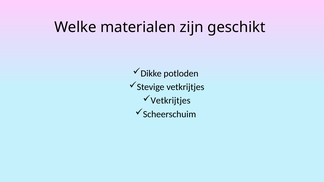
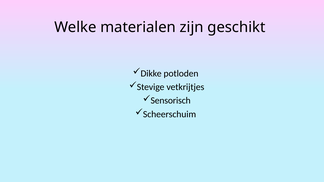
Vetkrijtjes: Vetkrijtjes -> Sensorisch (171, 101)
